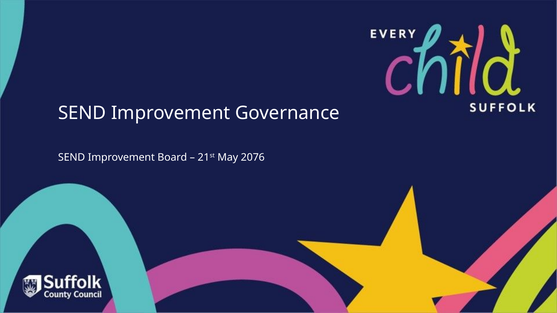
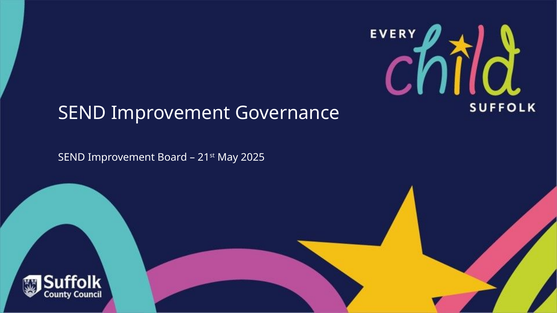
2076: 2076 -> 2025 (253, 157)
